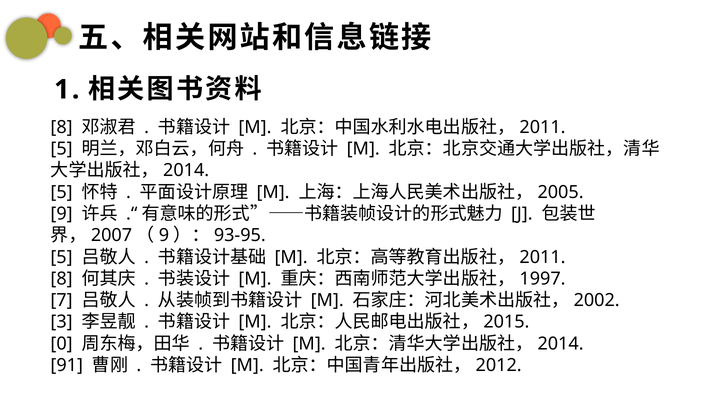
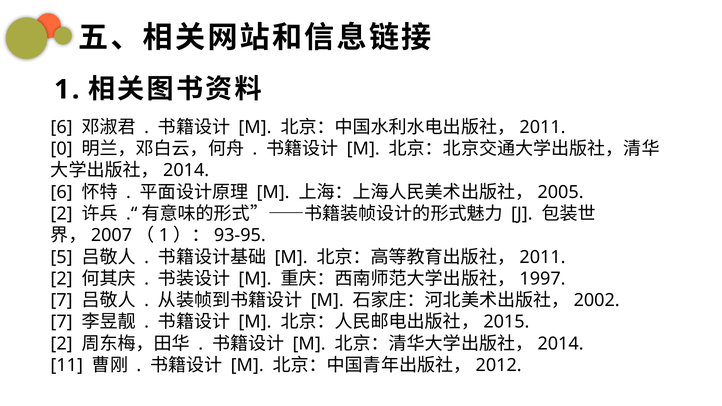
8: 8 -> 6 (62, 127)
5: 5 -> 0 (62, 149)
5: 5 -> 6 (62, 192)
9: 9 -> 2 (62, 214)
9: 9 -> 1 (164, 235)
8: 8 -> 2 (62, 279)
3: 3 -> 7 (62, 322)
0: 0 -> 2 (62, 344)
91: 91 -> 11 (67, 365)
